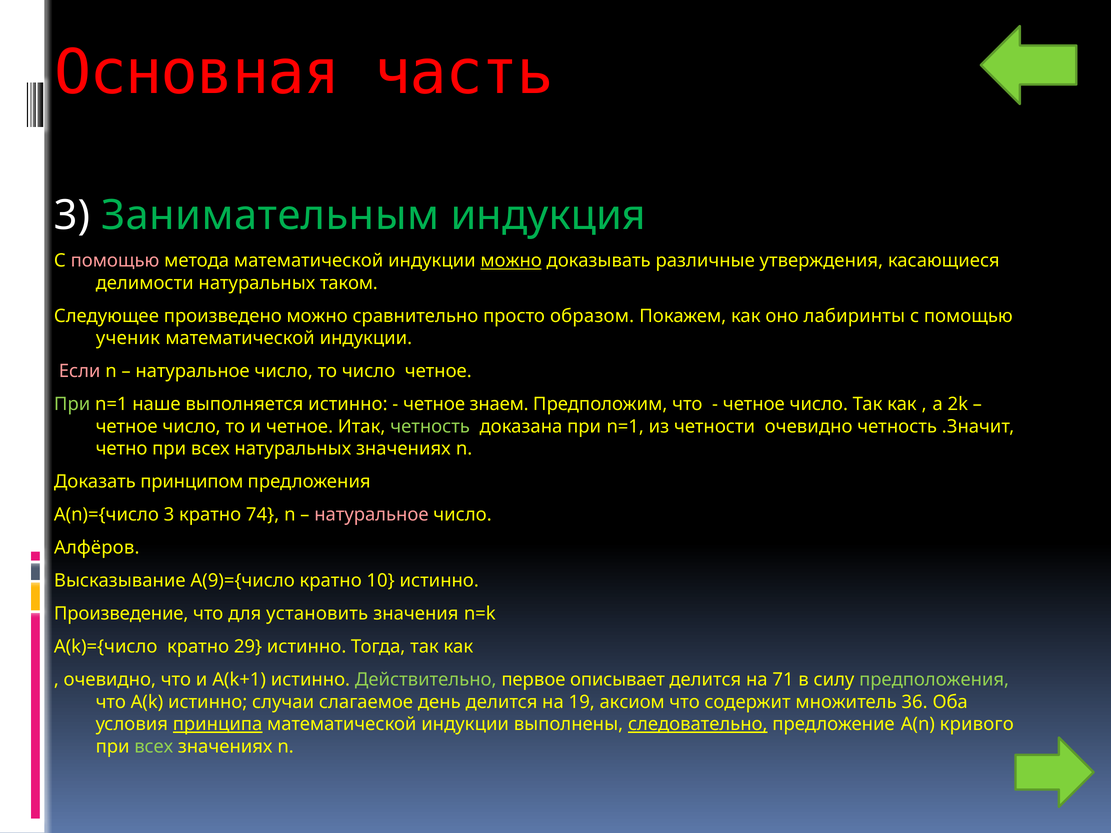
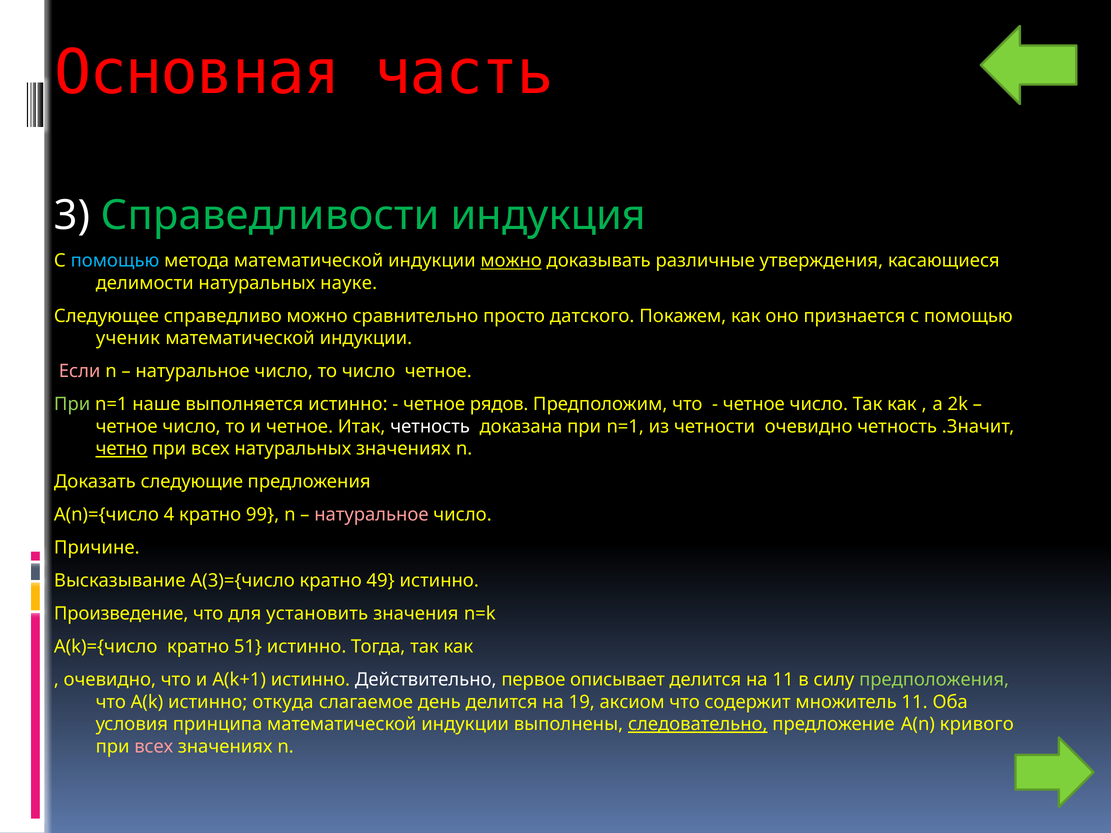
Занимательным: Занимательным -> Справедливости (270, 216)
помощью colour: pink -> light blue (115, 261)
таком: таком -> науке (349, 283)
произведено: произведено -> справедливо (223, 316)
образом: образом -> датского (592, 316)
лабиринты: лабиринты -> признается (854, 316)
знаем: знаем -> рядов (499, 404)
четность colour: light green -> white (430, 427)
четно underline: none -> present (122, 449)
принципом: принципом -> следующие (192, 482)
A(n)={число 3: 3 -> 4 (169, 515)
74: 74 -> 99 (263, 515)
Алфёров: Алфёров -> Причине (97, 548)
А(9)={число: А(9)={число -> А(3)={число (243, 581)
10: 10 -> 49 (381, 581)
29: 29 -> 51 (248, 647)
Действительно colour: light green -> white (426, 680)
на 71: 71 -> 11 (783, 680)
случаи: случаи -> откуда (283, 702)
множитель 36: 36 -> 11 (915, 702)
принципа underline: present -> none (218, 725)
всех colour: light green -> pink (154, 747)
